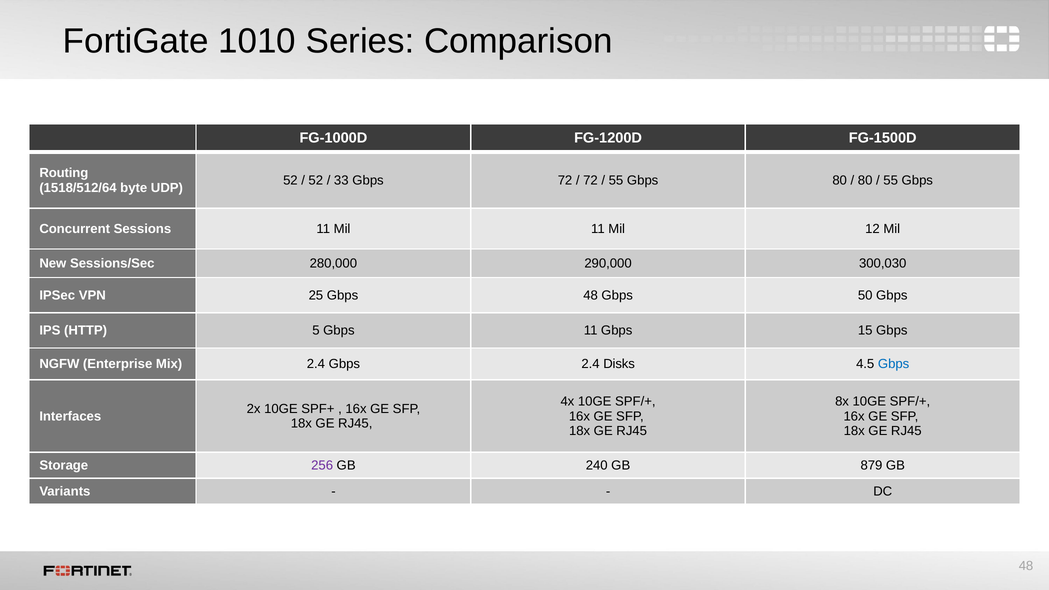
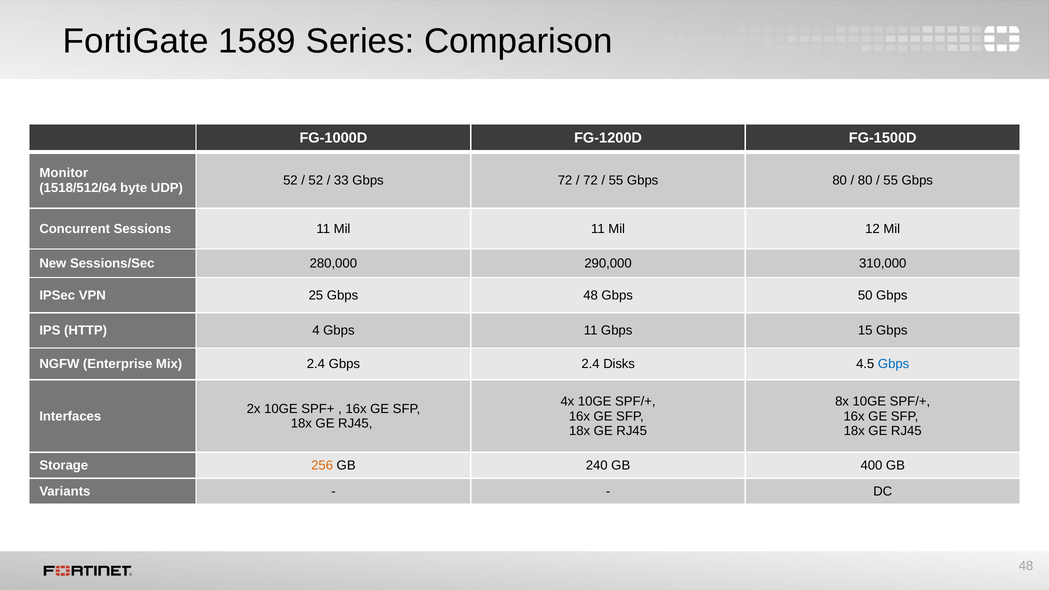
1010: 1010 -> 1589 (257, 41)
Routing: Routing -> Monitor (64, 173)
300,030: 300,030 -> 310,000 (883, 263)
5: 5 -> 4 (316, 331)
256 colour: purple -> orange (322, 465)
879: 879 -> 400 (871, 465)
